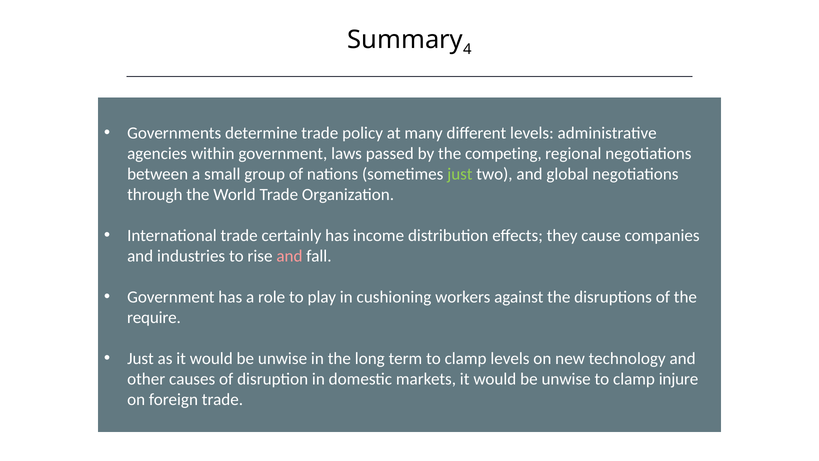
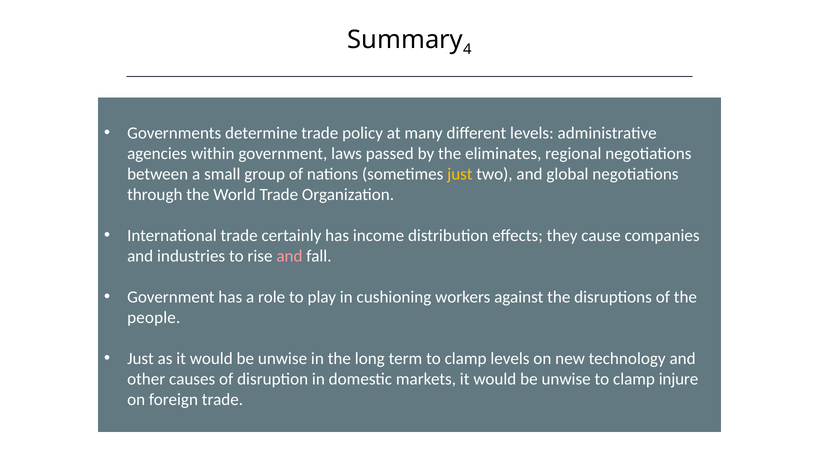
competing: competing -> eliminates (503, 153)
just colour: light green -> yellow (460, 174)
require: require -> people (154, 317)
